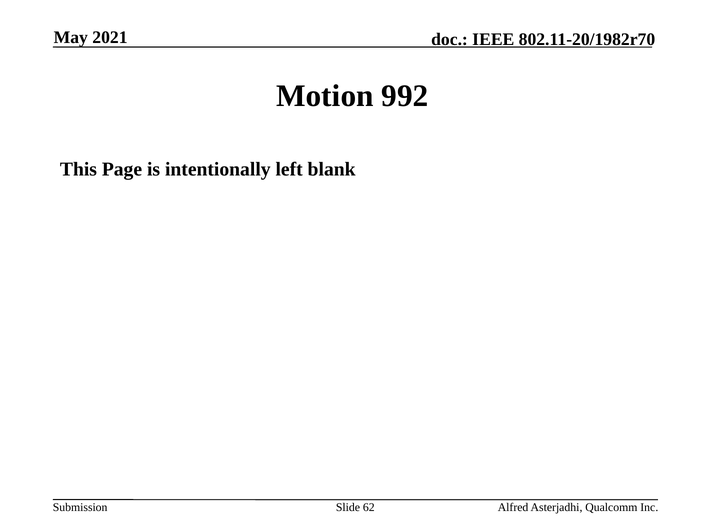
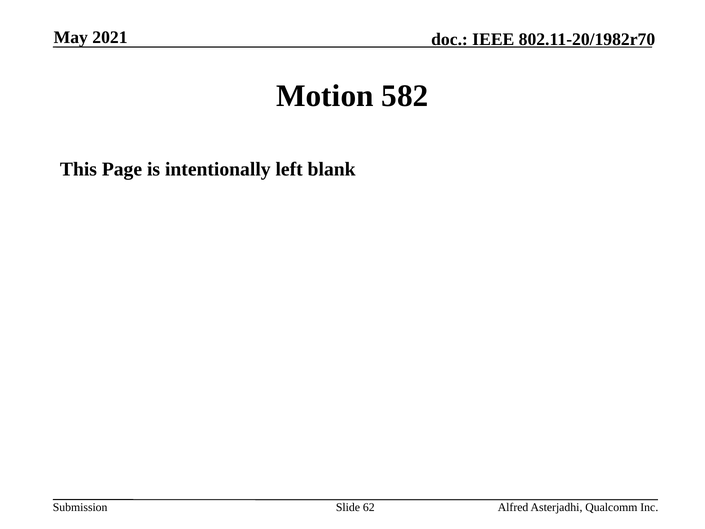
992: 992 -> 582 (405, 96)
